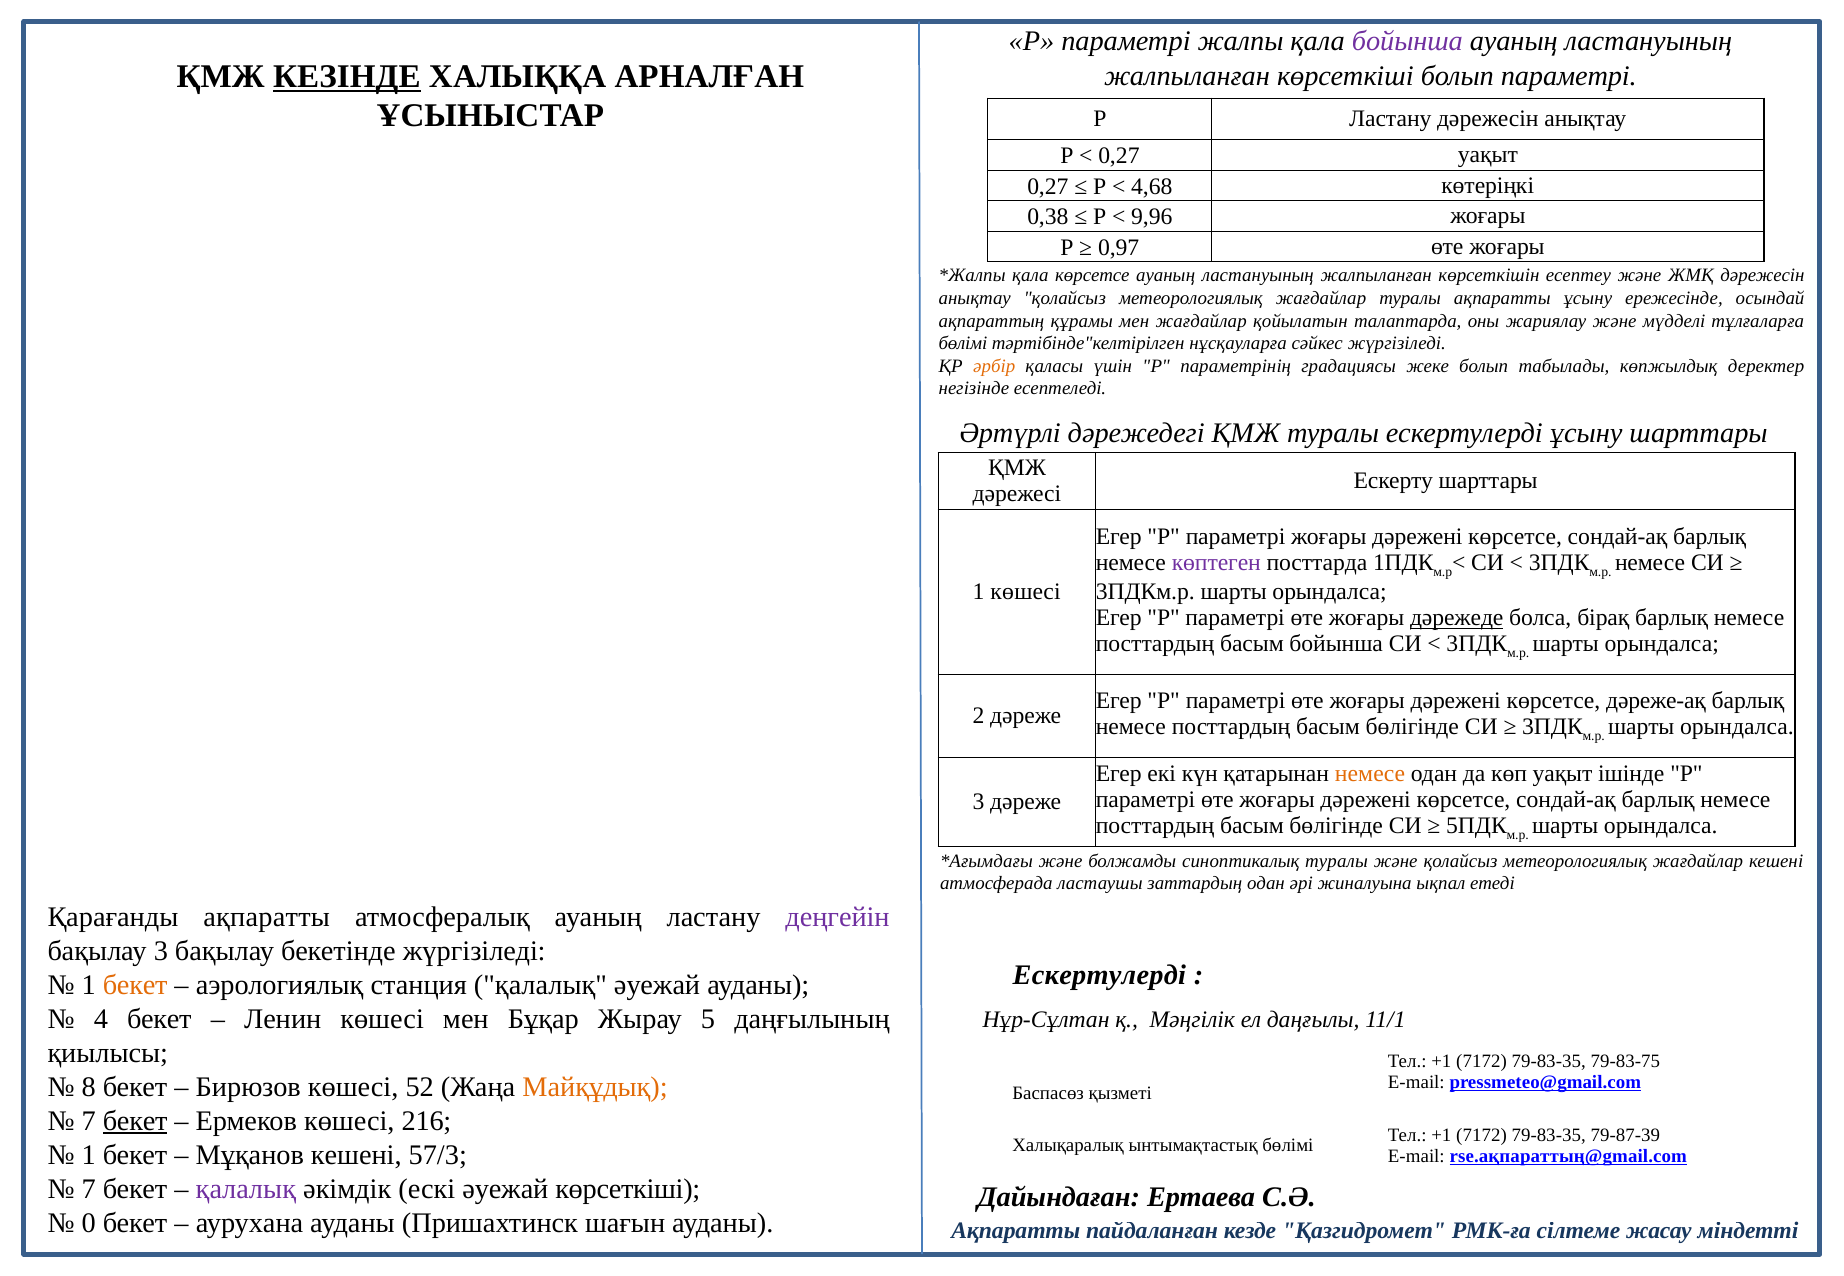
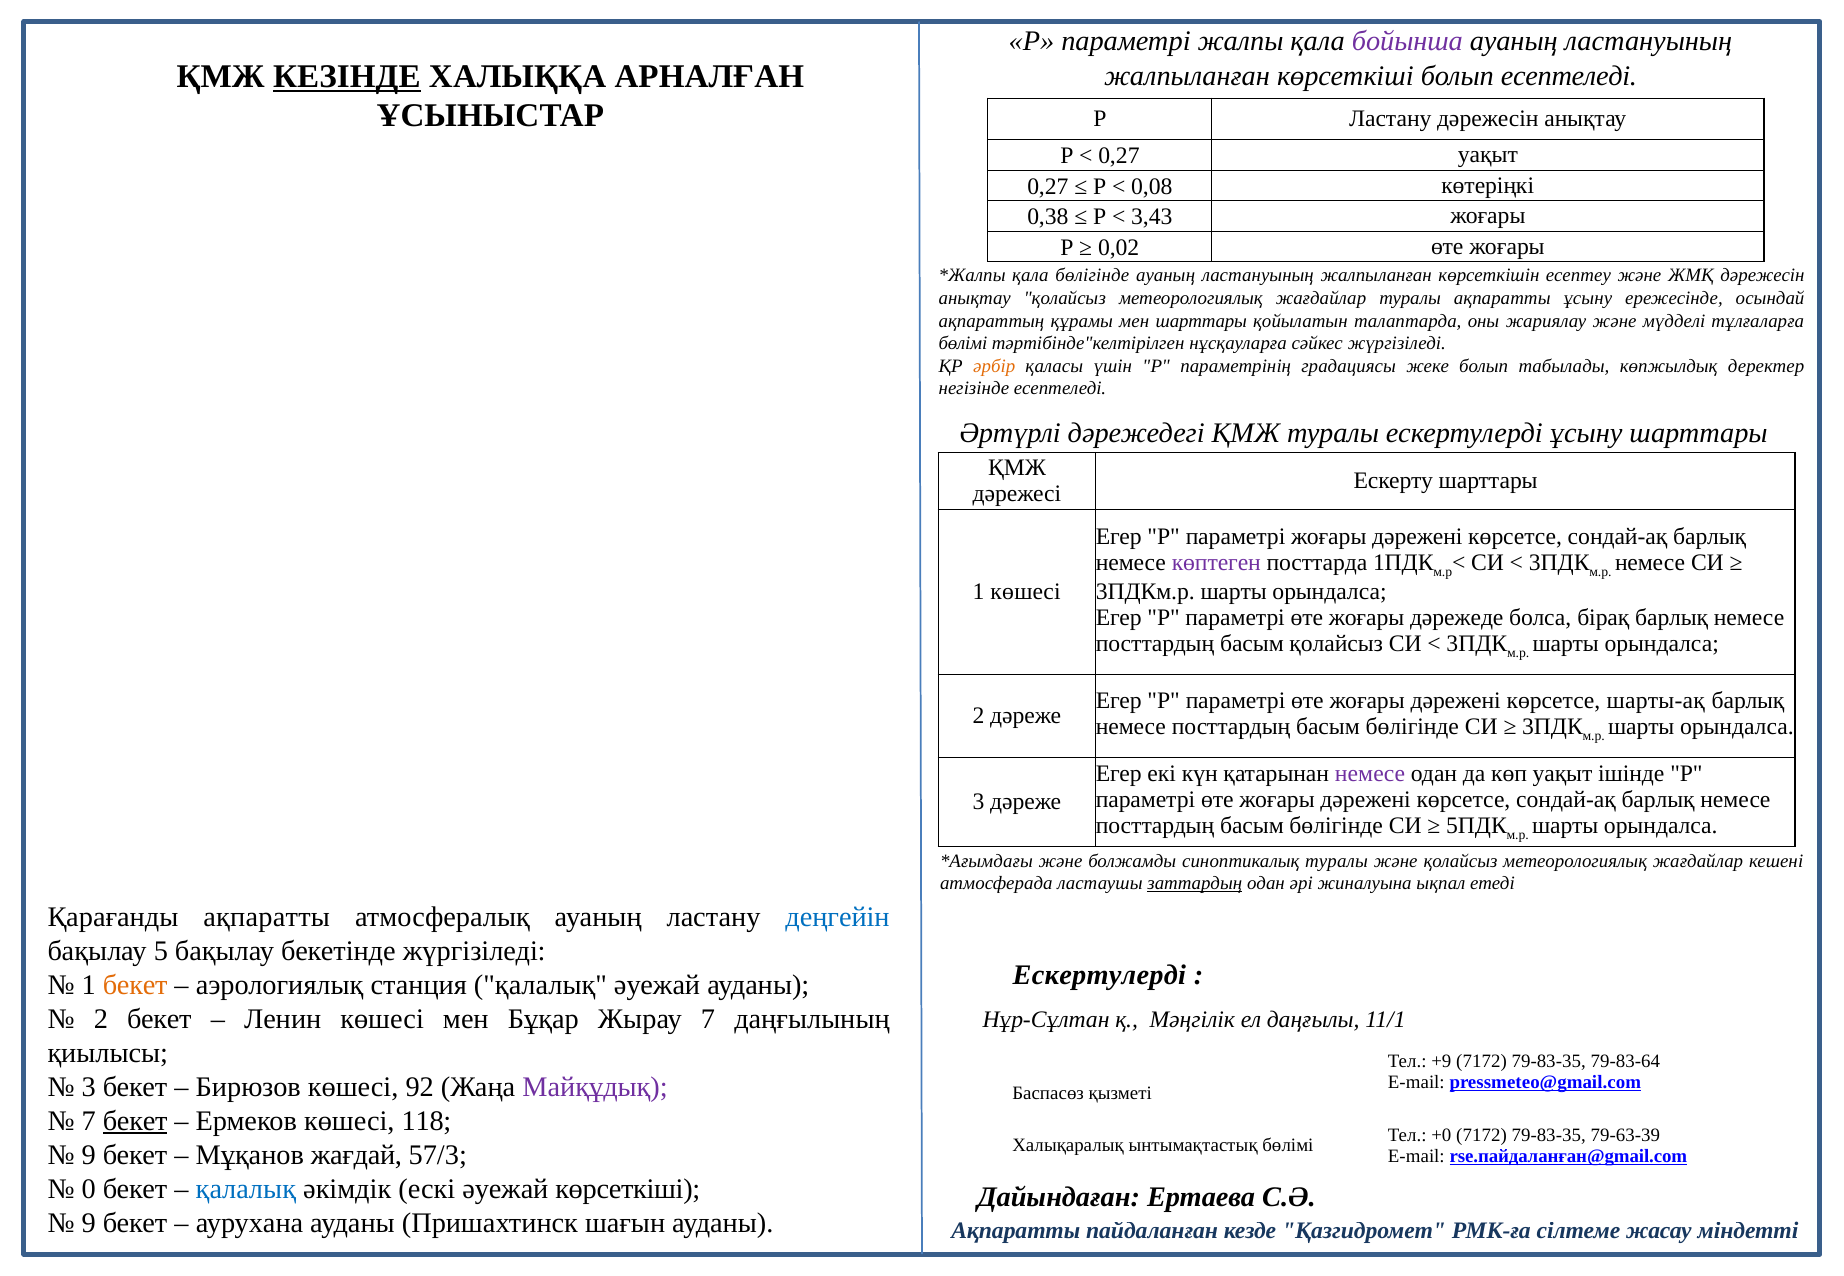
болып параметрі: параметрі -> есептеледі (1569, 76)
4,68: 4,68 -> 0,08 (1152, 187)
9,96: 9,96 -> 3,43 (1152, 217)
0,97: 0,97 -> 0,02 (1119, 247)
қала көрсетсе: көрсетсе -> бөлігінде (1092, 276)
мен жағдайлар: жағдайлар -> шарттары (1201, 321)
дәрежеде underline: present -> none (1457, 618)
басым бойынша: бойынша -> қолайсыз (1336, 644)
дәреже-ақ: дәреже-ақ -> шарты-ақ (1656, 701)
немесе colour: orange -> purple (1370, 774)
заттардың underline: none -> present (1195, 884)
деңгейін colour: purple -> blue (838, 917)
бақылау 3: 3 -> 5 (161, 951)
4: 4 -> 2 (101, 1019)
Жырау 5: 5 -> 7 (708, 1019)
+1: +1 -> +9 (1441, 1062)
79-83-75: 79-83-75 -> 79-83-64 (1625, 1062)
8: 8 -> 3 (89, 1088)
52: 52 -> 92 (420, 1088)
Майқұдық colour: orange -> purple (595, 1088)
216: 216 -> 118 (426, 1122)
+1: +1 -> +0 (1441, 1136)
79-87-39: 79-87-39 -> 79-63-39 (1625, 1136)
1: 1 -> 9 (89, 1156)
Мұқанов кешені: кешені -> жағдай (356, 1156)
rse.ақпараттың@gmail.com: rse.ақпараттың@gmail.com -> rse.пайдаланған@gmail.com (1568, 1157)
7: 7 -> 0 (89, 1190)
қалалық colour: purple -> blue (246, 1190)
0: 0 -> 9 (89, 1224)
